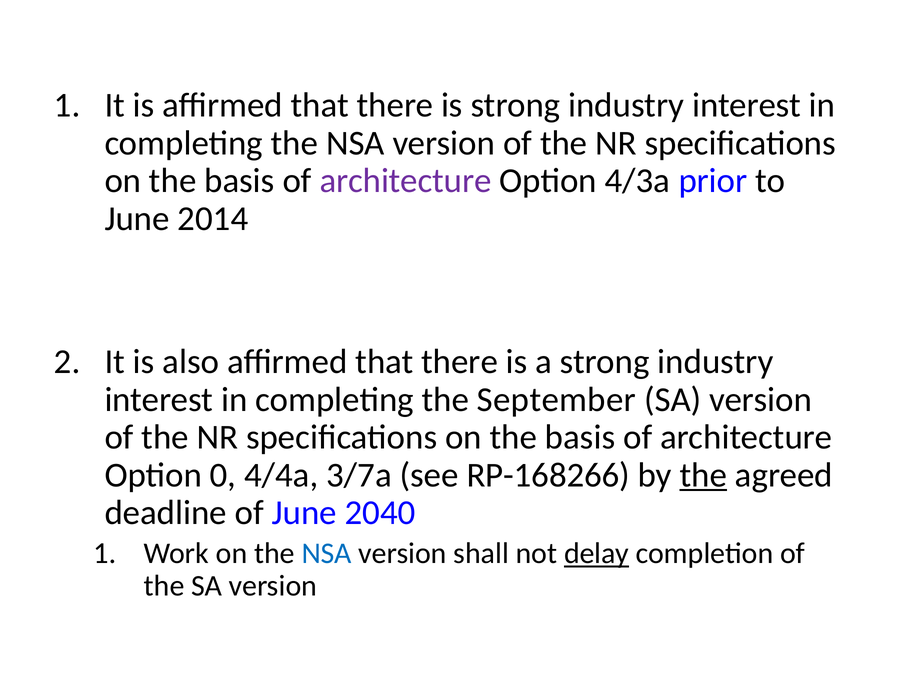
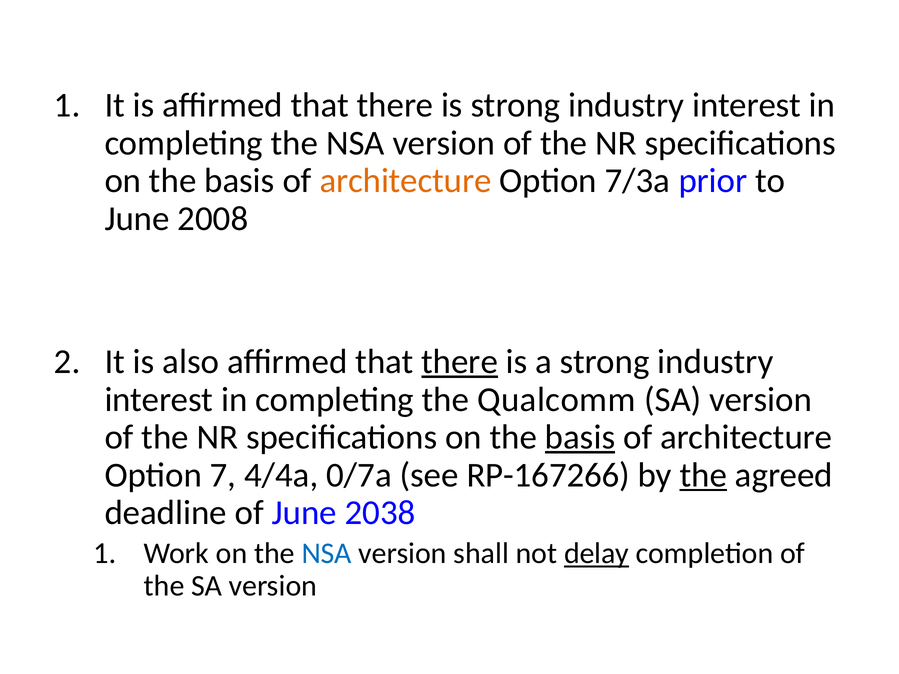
architecture colour: purple -> orange (406, 181)
4/3a: 4/3a -> 7/3a (637, 181)
2014: 2014 -> 2008 (213, 219)
there underline: none -> present (460, 362)
September: September -> Qualcomm (556, 400)
basis underline: none -> present (580, 437)
0: 0 -> 7 (223, 475)
3/7a: 3/7a -> 0/7a (359, 475)
RP-168266: RP-168266 -> RP-167266 (548, 475)
2040: 2040 -> 2038 (380, 513)
